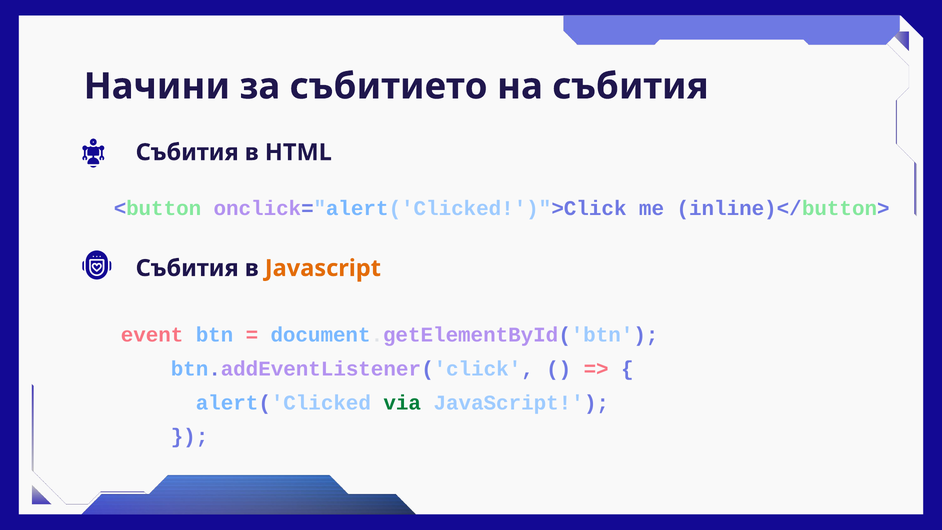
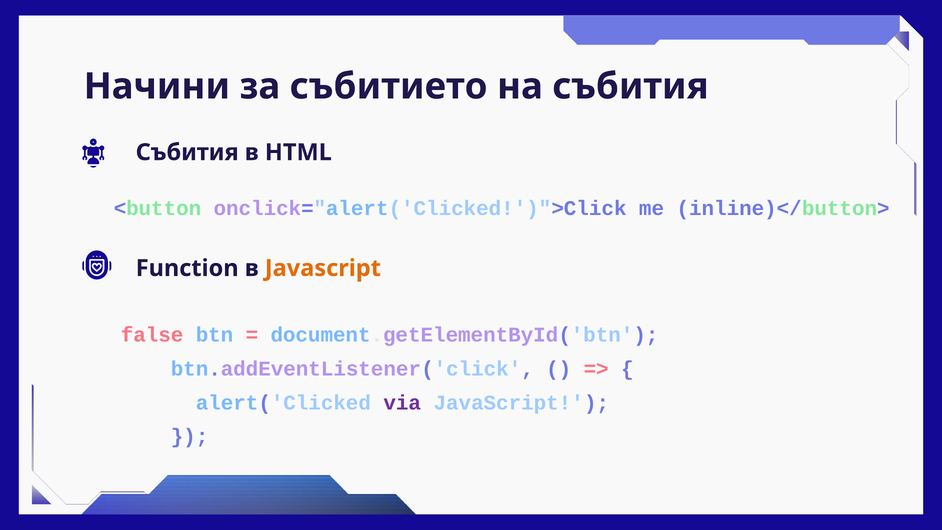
Събития: Събития -> Function (187, 268)
event: event -> false (152, 335)
via colour: green -> purple (402, 403)
